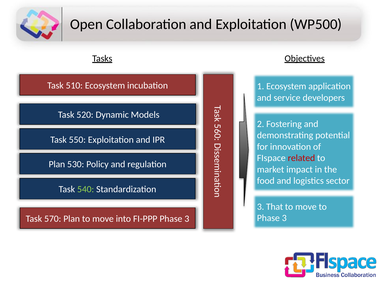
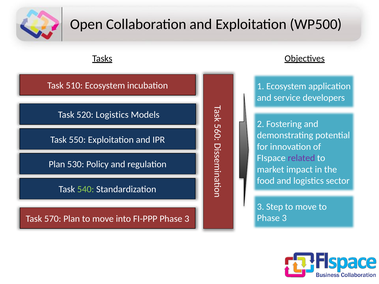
520 Dynamic: Dynamic -> Logistics (112, 115)
related colour: red -> purple (301, 158)
That: That -> Step (275, 207)
